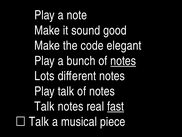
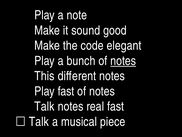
Lots: Lots -> This (44, 76)
Play talk: talk -> fast (66, 91)
fast underline: present -> none (116, 106)
